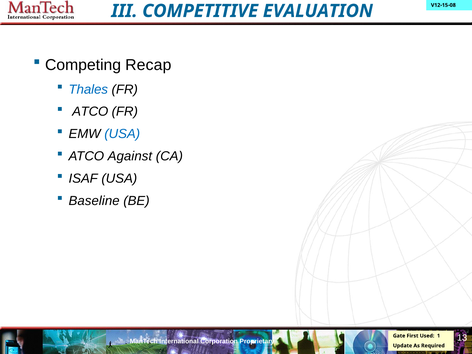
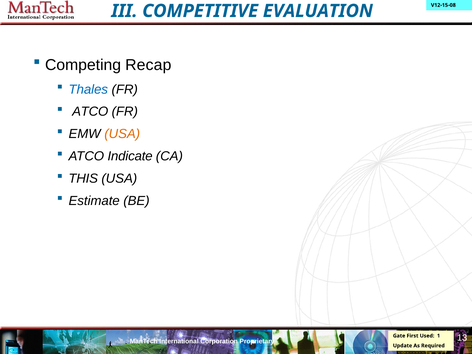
USA colour: blue -> orange (122, 134)
Against: Against -> Indicate (130, 156)
ISAF: ISAF -> THIS (83, 178)
Baseline: Baseline -> Estimate (94, 201)
